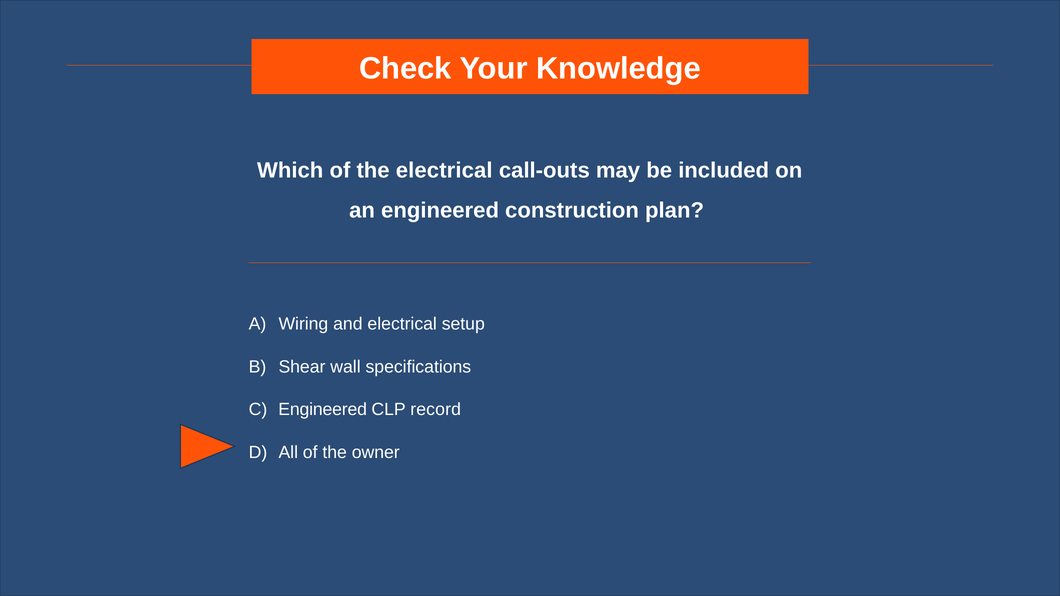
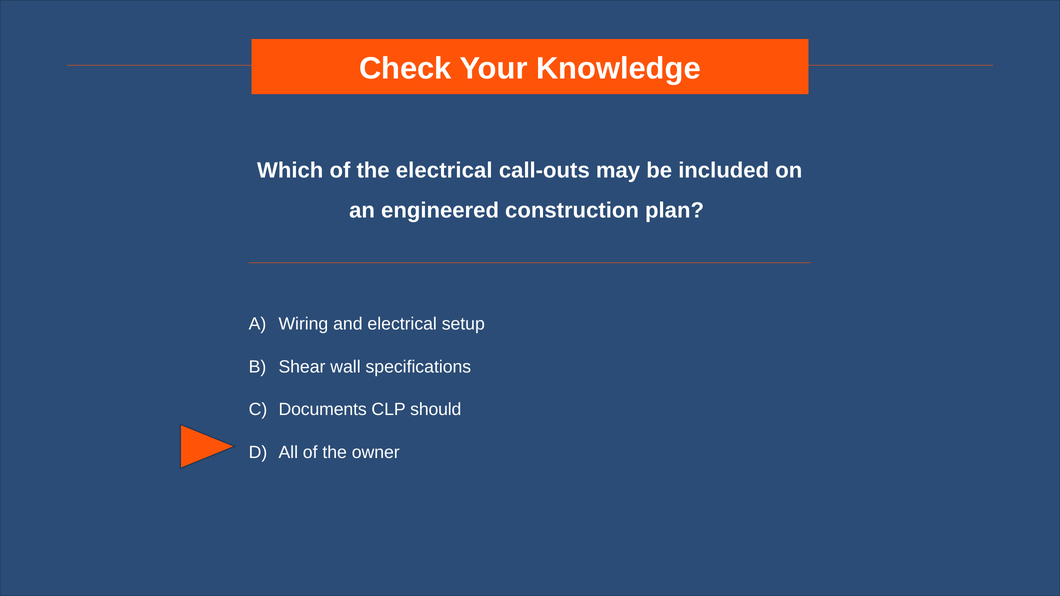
Engineered: Engineered -> Documents (323, 410)
record: record -> should (436, 410)
